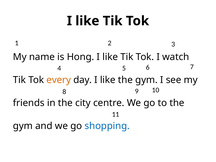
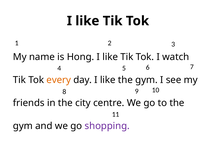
shopping colour: blue -> purple (107, 126)
